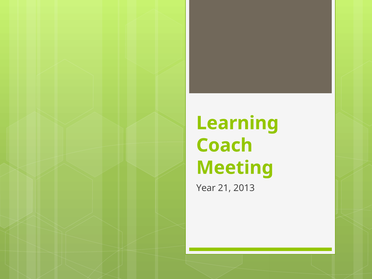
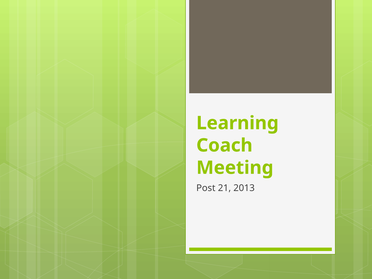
Year: Year -> Post (206, 188)
